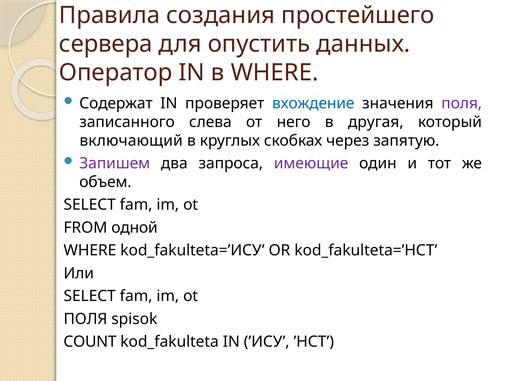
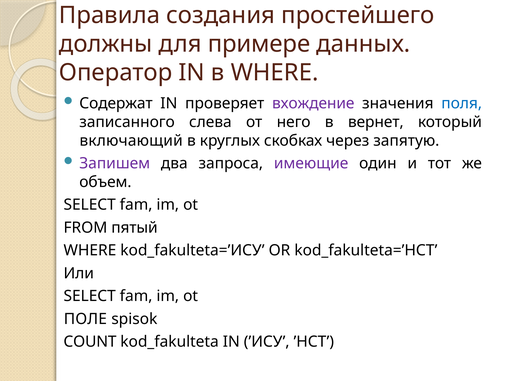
сервера: сервера -> должны (106, 44)
опустить: опустить -> примере (259, 44)
вхождение colour: blue -> purple (313, 103)
поля colour: purple -> blue (462, 103)
другая: другая -> вернет (376, 122)
одной: одной -> пятый (134, 228)
ПОЛЯ: ПОЛЯ -> ПОЛЕ (85, 319)
